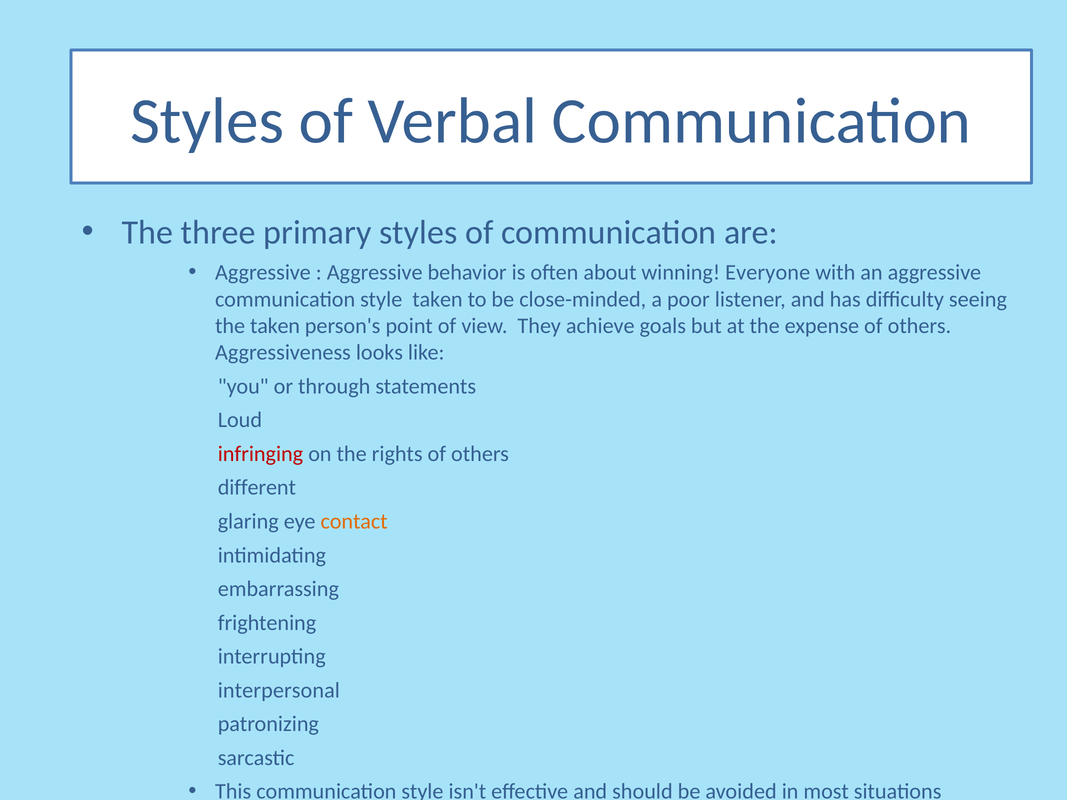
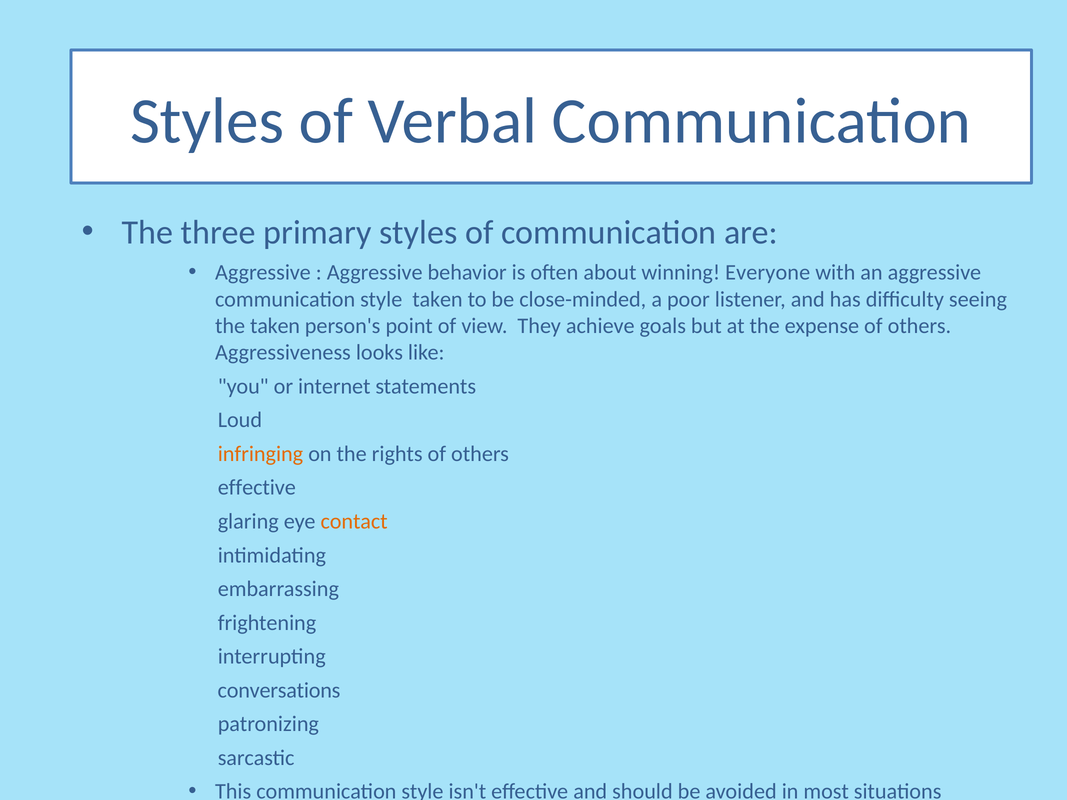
through: through -> internet (334, 386)
infringing colour: red -> orange (260, 454)
different: different -> effective (257, 488)
interpersonal: interpersonal -> conversations (279, 690)
